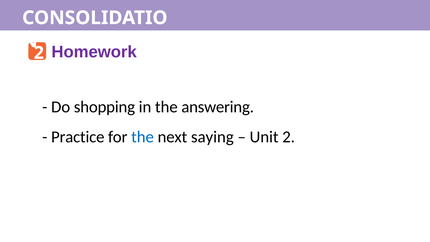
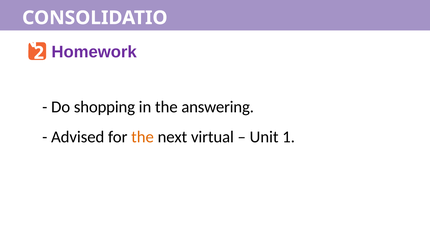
Practice: Practice -> Advised (78, 137)
the colour: blue -> orange (143, 137)
saying: saying -> virtual (212, 137)
Unit 2: 2 -> 1 (289, 137)
